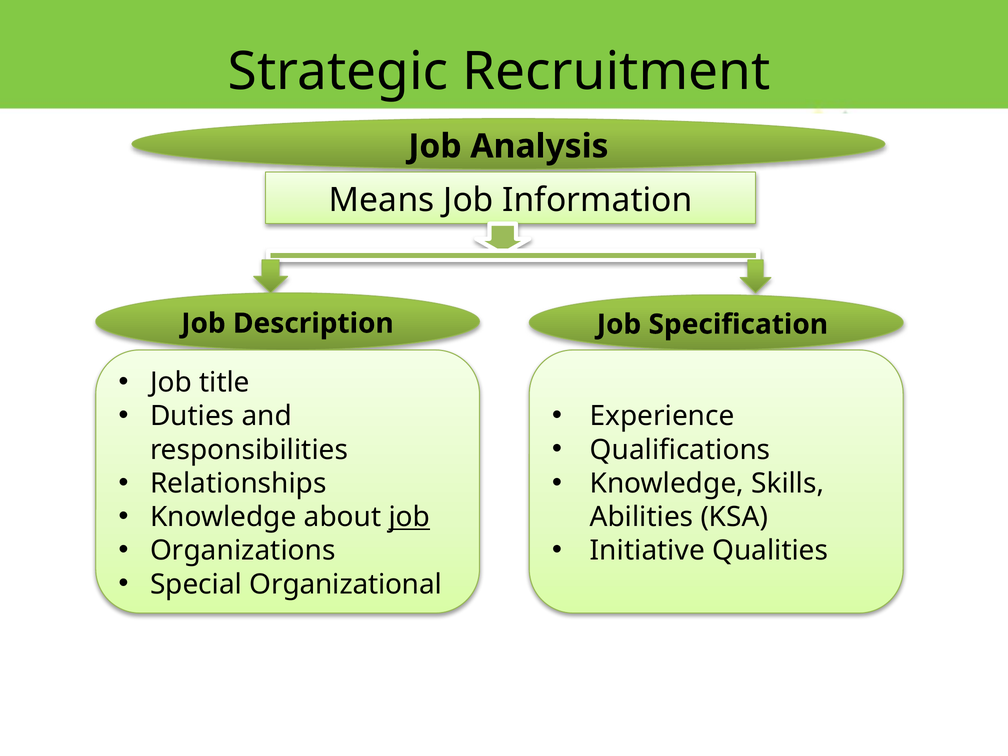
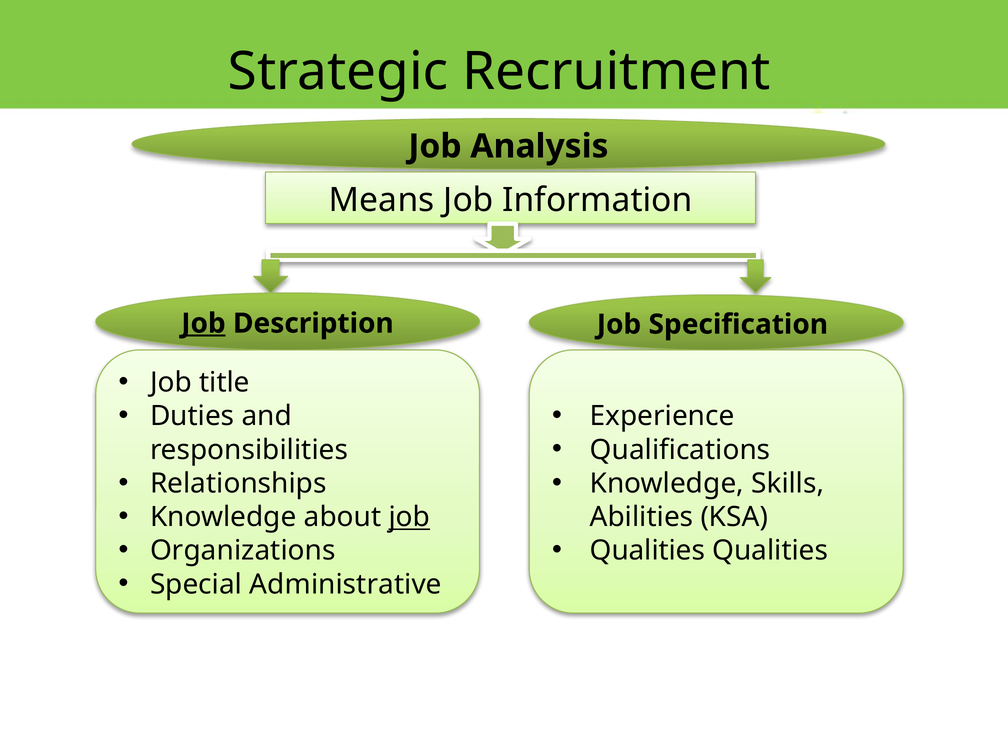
Job underline: none -> present (203, 323)
Initiative: Initiative -> Qualities (647, 551)
Organizational: Organizational -> Administrative (346, 584)
